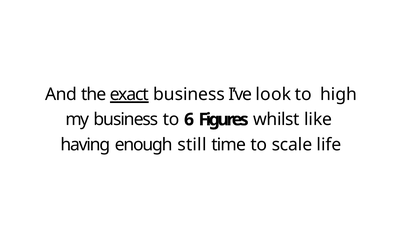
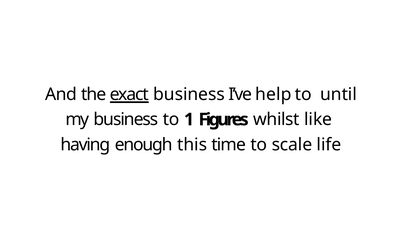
look: look -> help (273, 94)
high: high -> until (339, 94)
6: 6 -> 1 (189, 120)
still: still -> this (192, 145)
